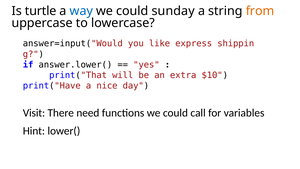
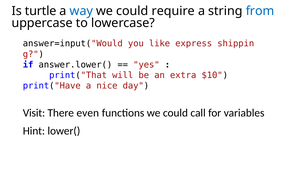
sunday: sunday -> require (173, 11)
from colour: orange -> blue (260, 11)
need: need -> even (88, 113)
